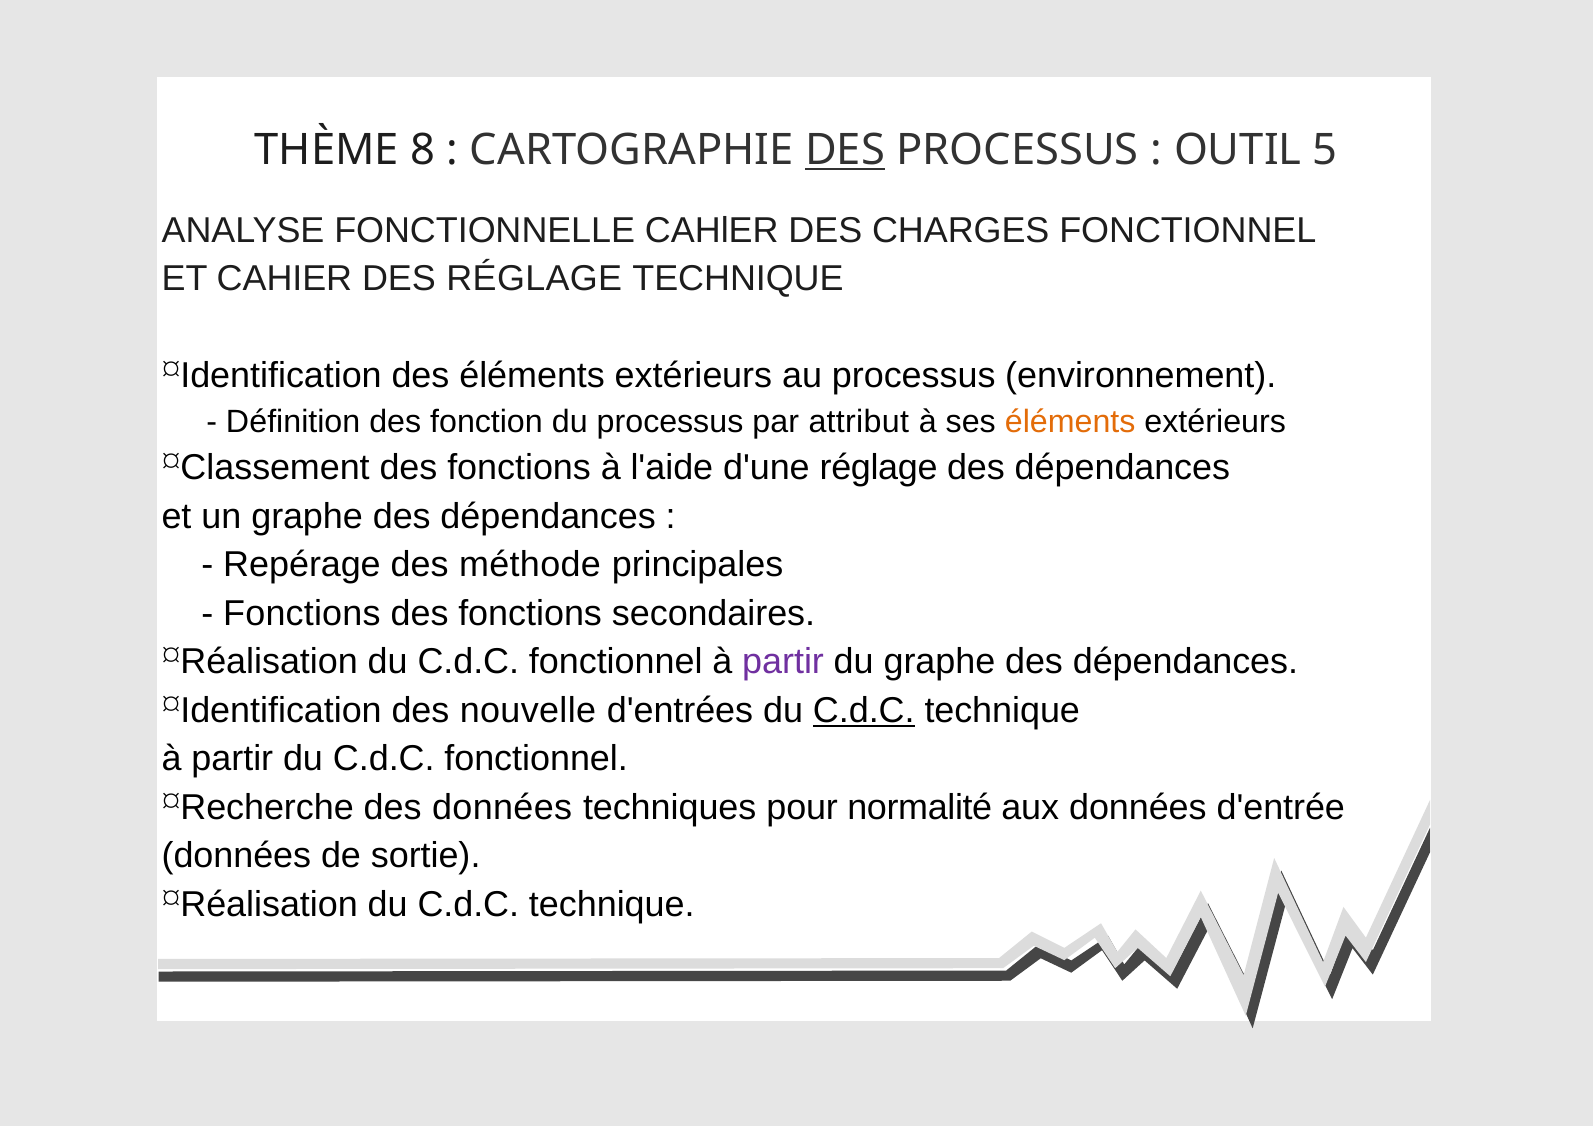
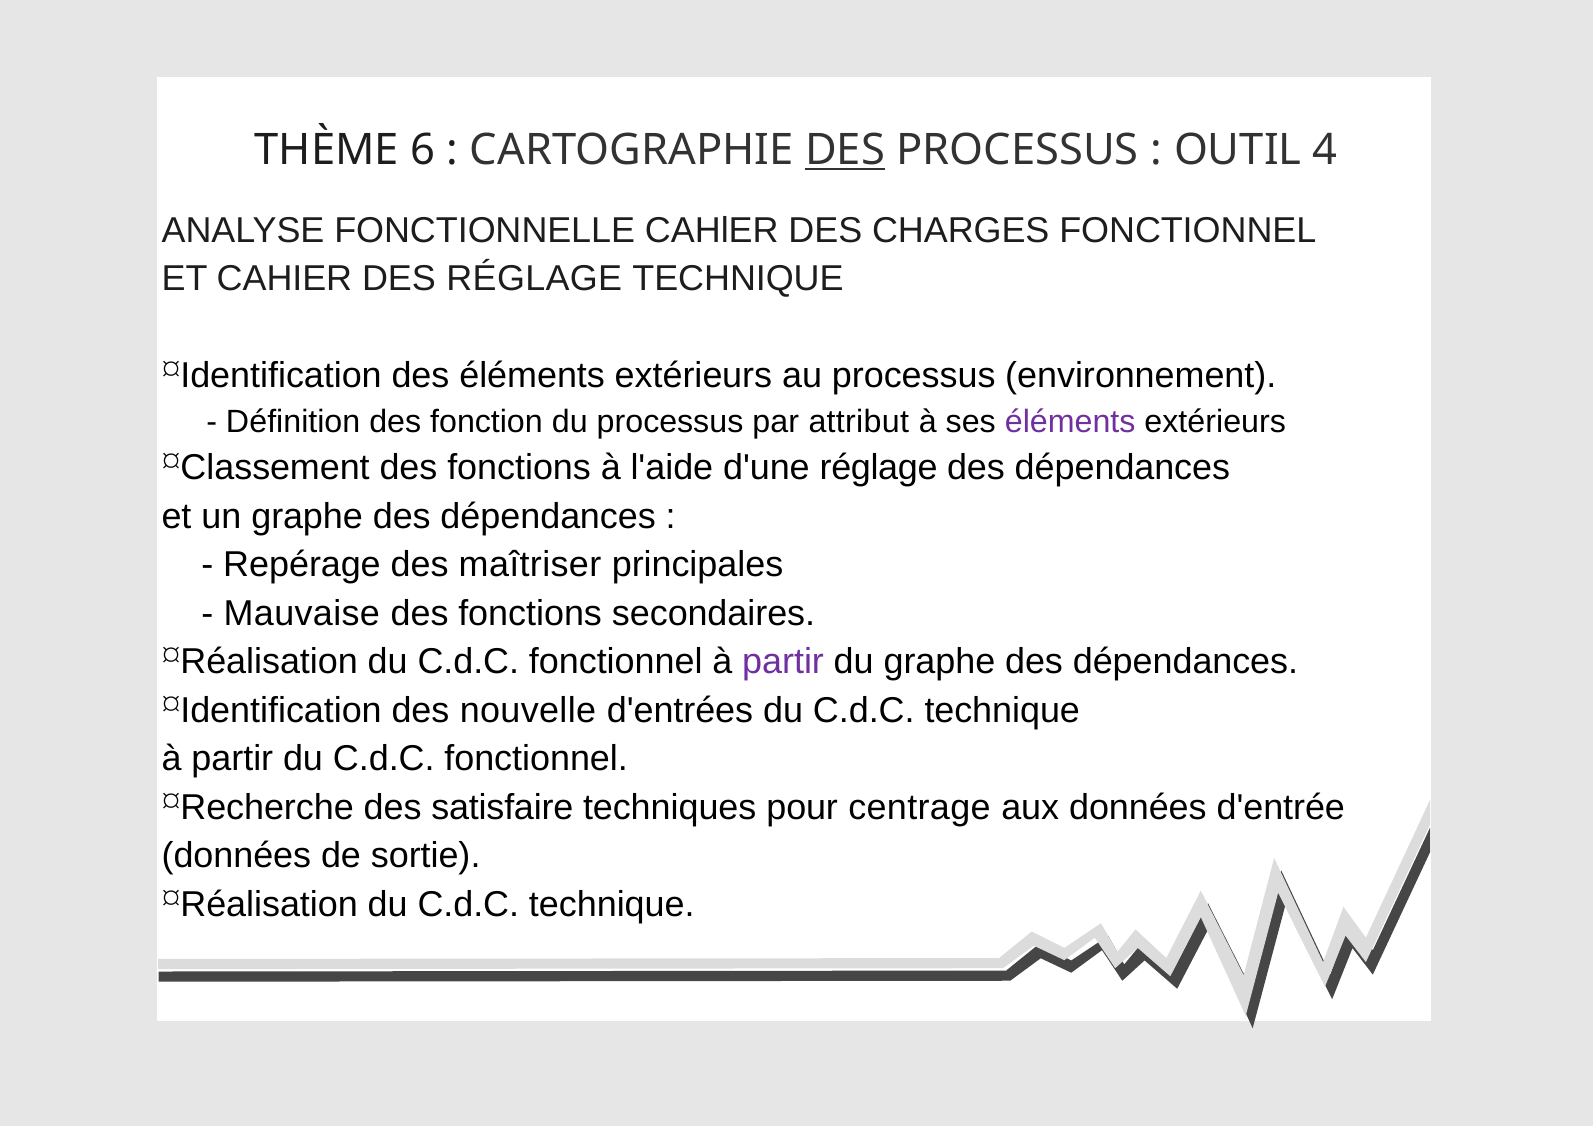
8: 8 -> 6 (423, 150)
5: 5 -> 4 (1325, 150)
éléments colour: orange -> purple (1070, 422)
méthode: méthode -> maîtriser (530, 565)
Fonctions: Fonctions -> Mauvaise (302, 614)
C.d.C underline: present -> none (864, 711)
des données: données -> satisfaire (502, 808)
normalité: normalité -> centrage (919, 808)
